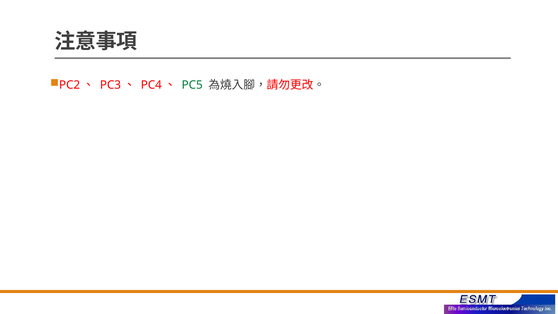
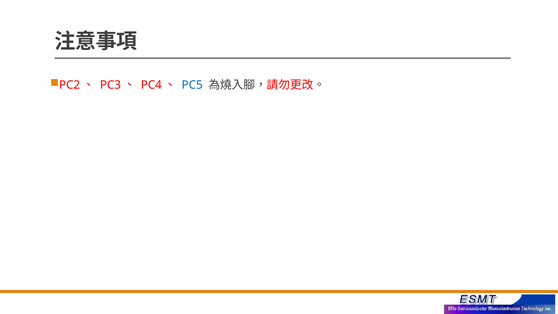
PC5 colour: green -> blue (192, 85)
